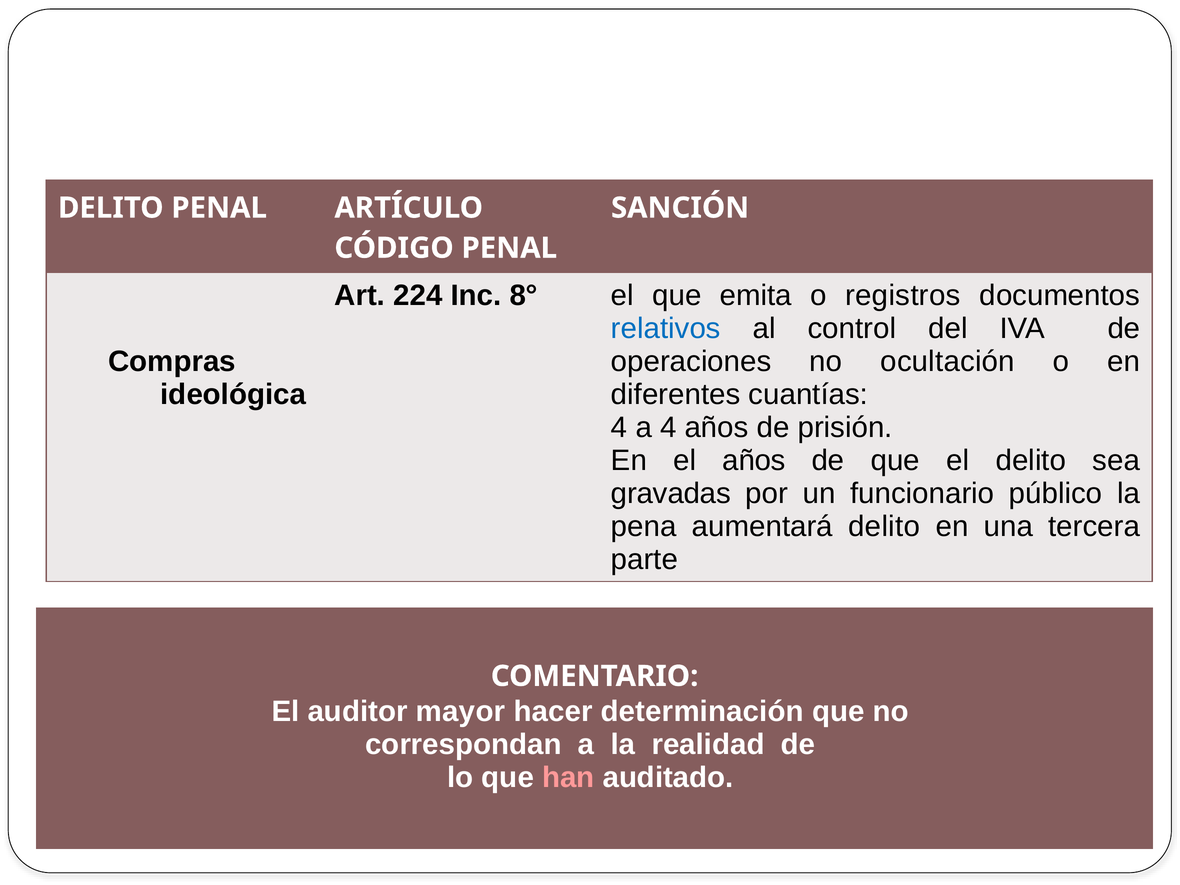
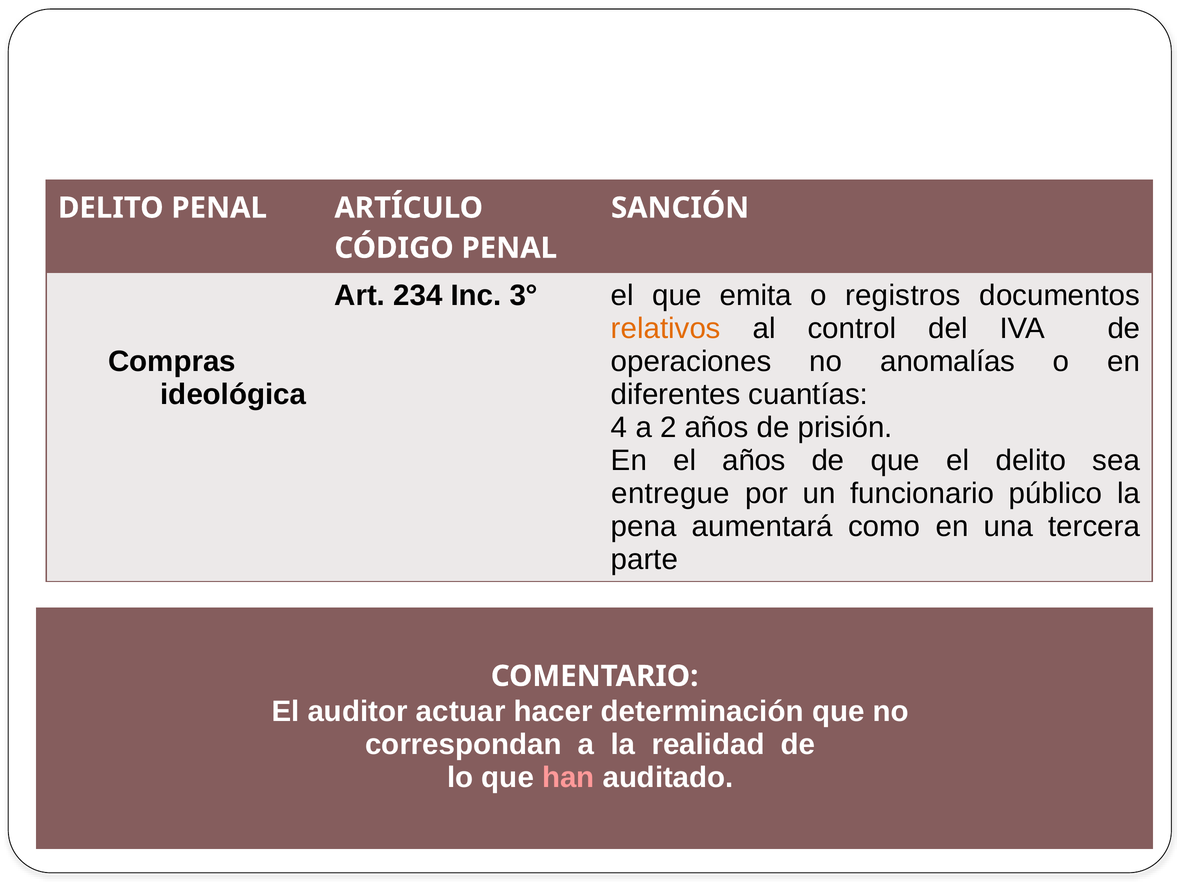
224: 224 -> 234 (418, 295)
8°: 8° -> 3° (524, 295)
relativos colour: blue -> orange (666, 328)
ocultación: ocultación -> anomalías (948, 361)
a 4: 4 -> 2 (668, 427)
gravadas: gravadas -> entregue (671, 494)
aumentará delito: delito -> como (884, 527)
mayor: mayor -> actuar (461, 712)
